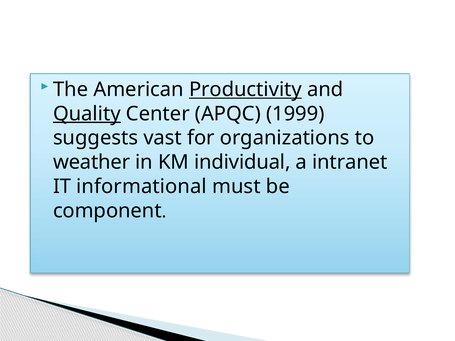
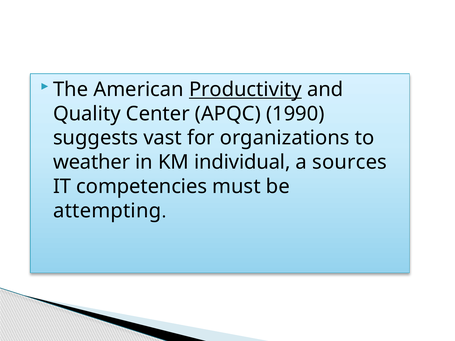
Quality underline: present -> none (87, 114)
1999: 1999 -> 1990 (295, 114)
intranet: intranet -> sources (350, 162)
informational: informational -> competencies (142, 187)
component: component -> attempting (107, 211)
